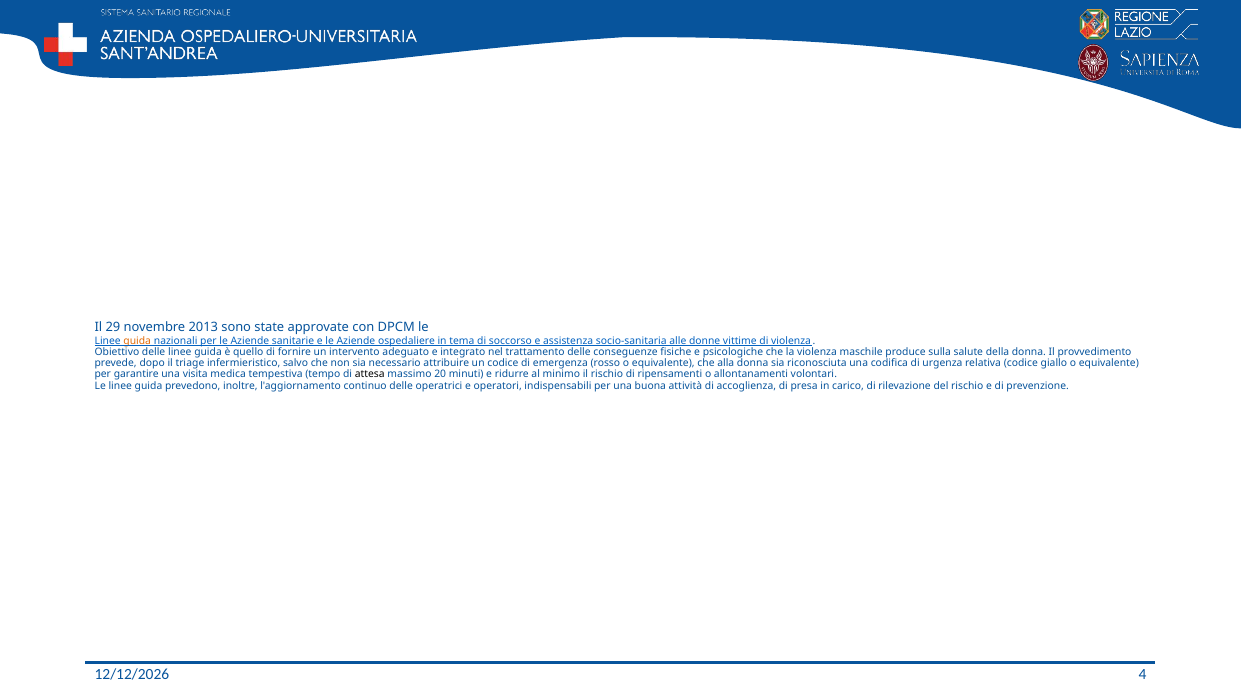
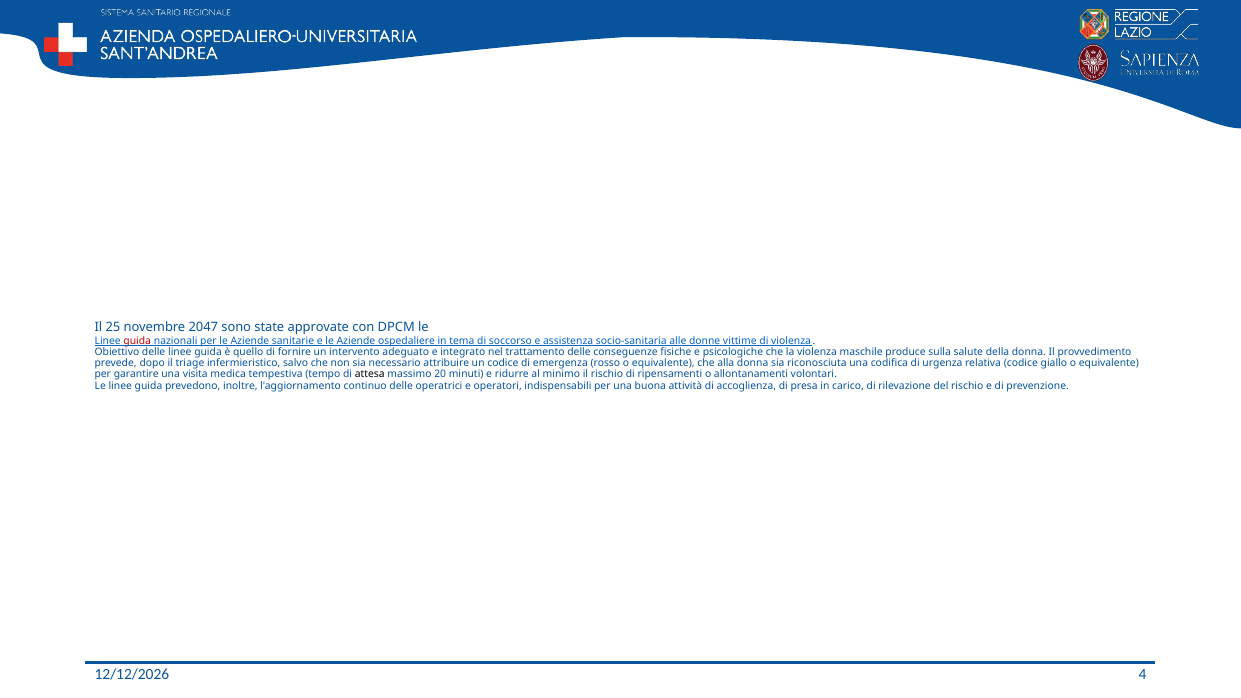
29: 29 -> 25 (113, 327)
2013: 2013 -> 2047 (203, 327)
guida colour: orange -> red (137, 341)
